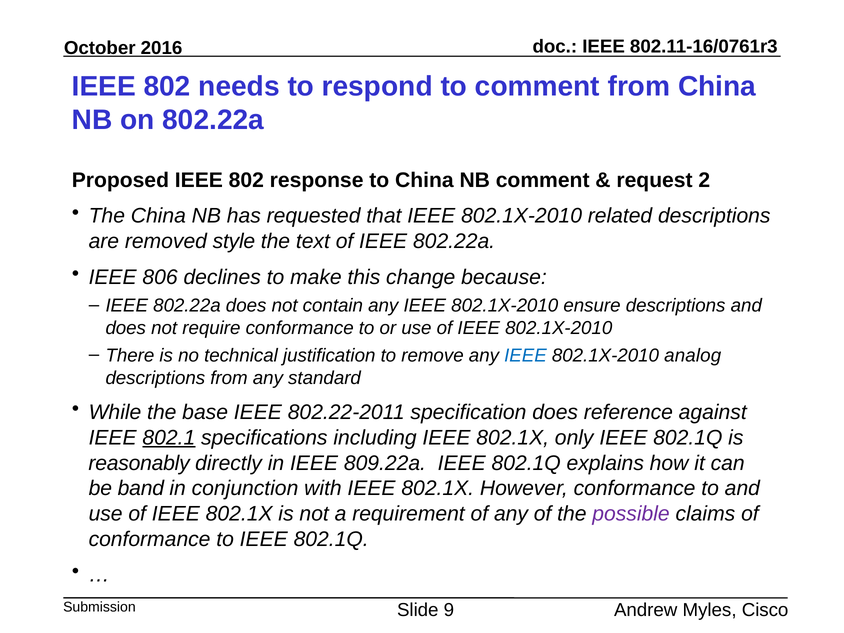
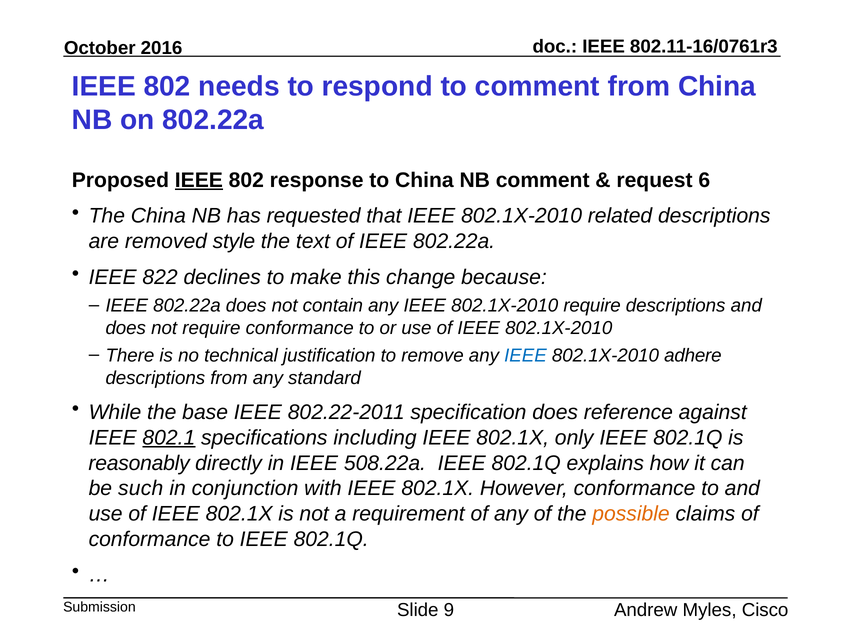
IEEE underline: none -> present (199, 180)
2: 2 -> 6 (704, 180)
806: 806 -> 822 (160, 277)
802.1X-2010 ensure: ensure -> require (592, 306)
analog: analog -> adhere (693, 355)
809.22a: 809.22a -> 508.22a (385, 463)
band: band -> such (141, 488)
possible colour: purple -> orange (631, 514)
